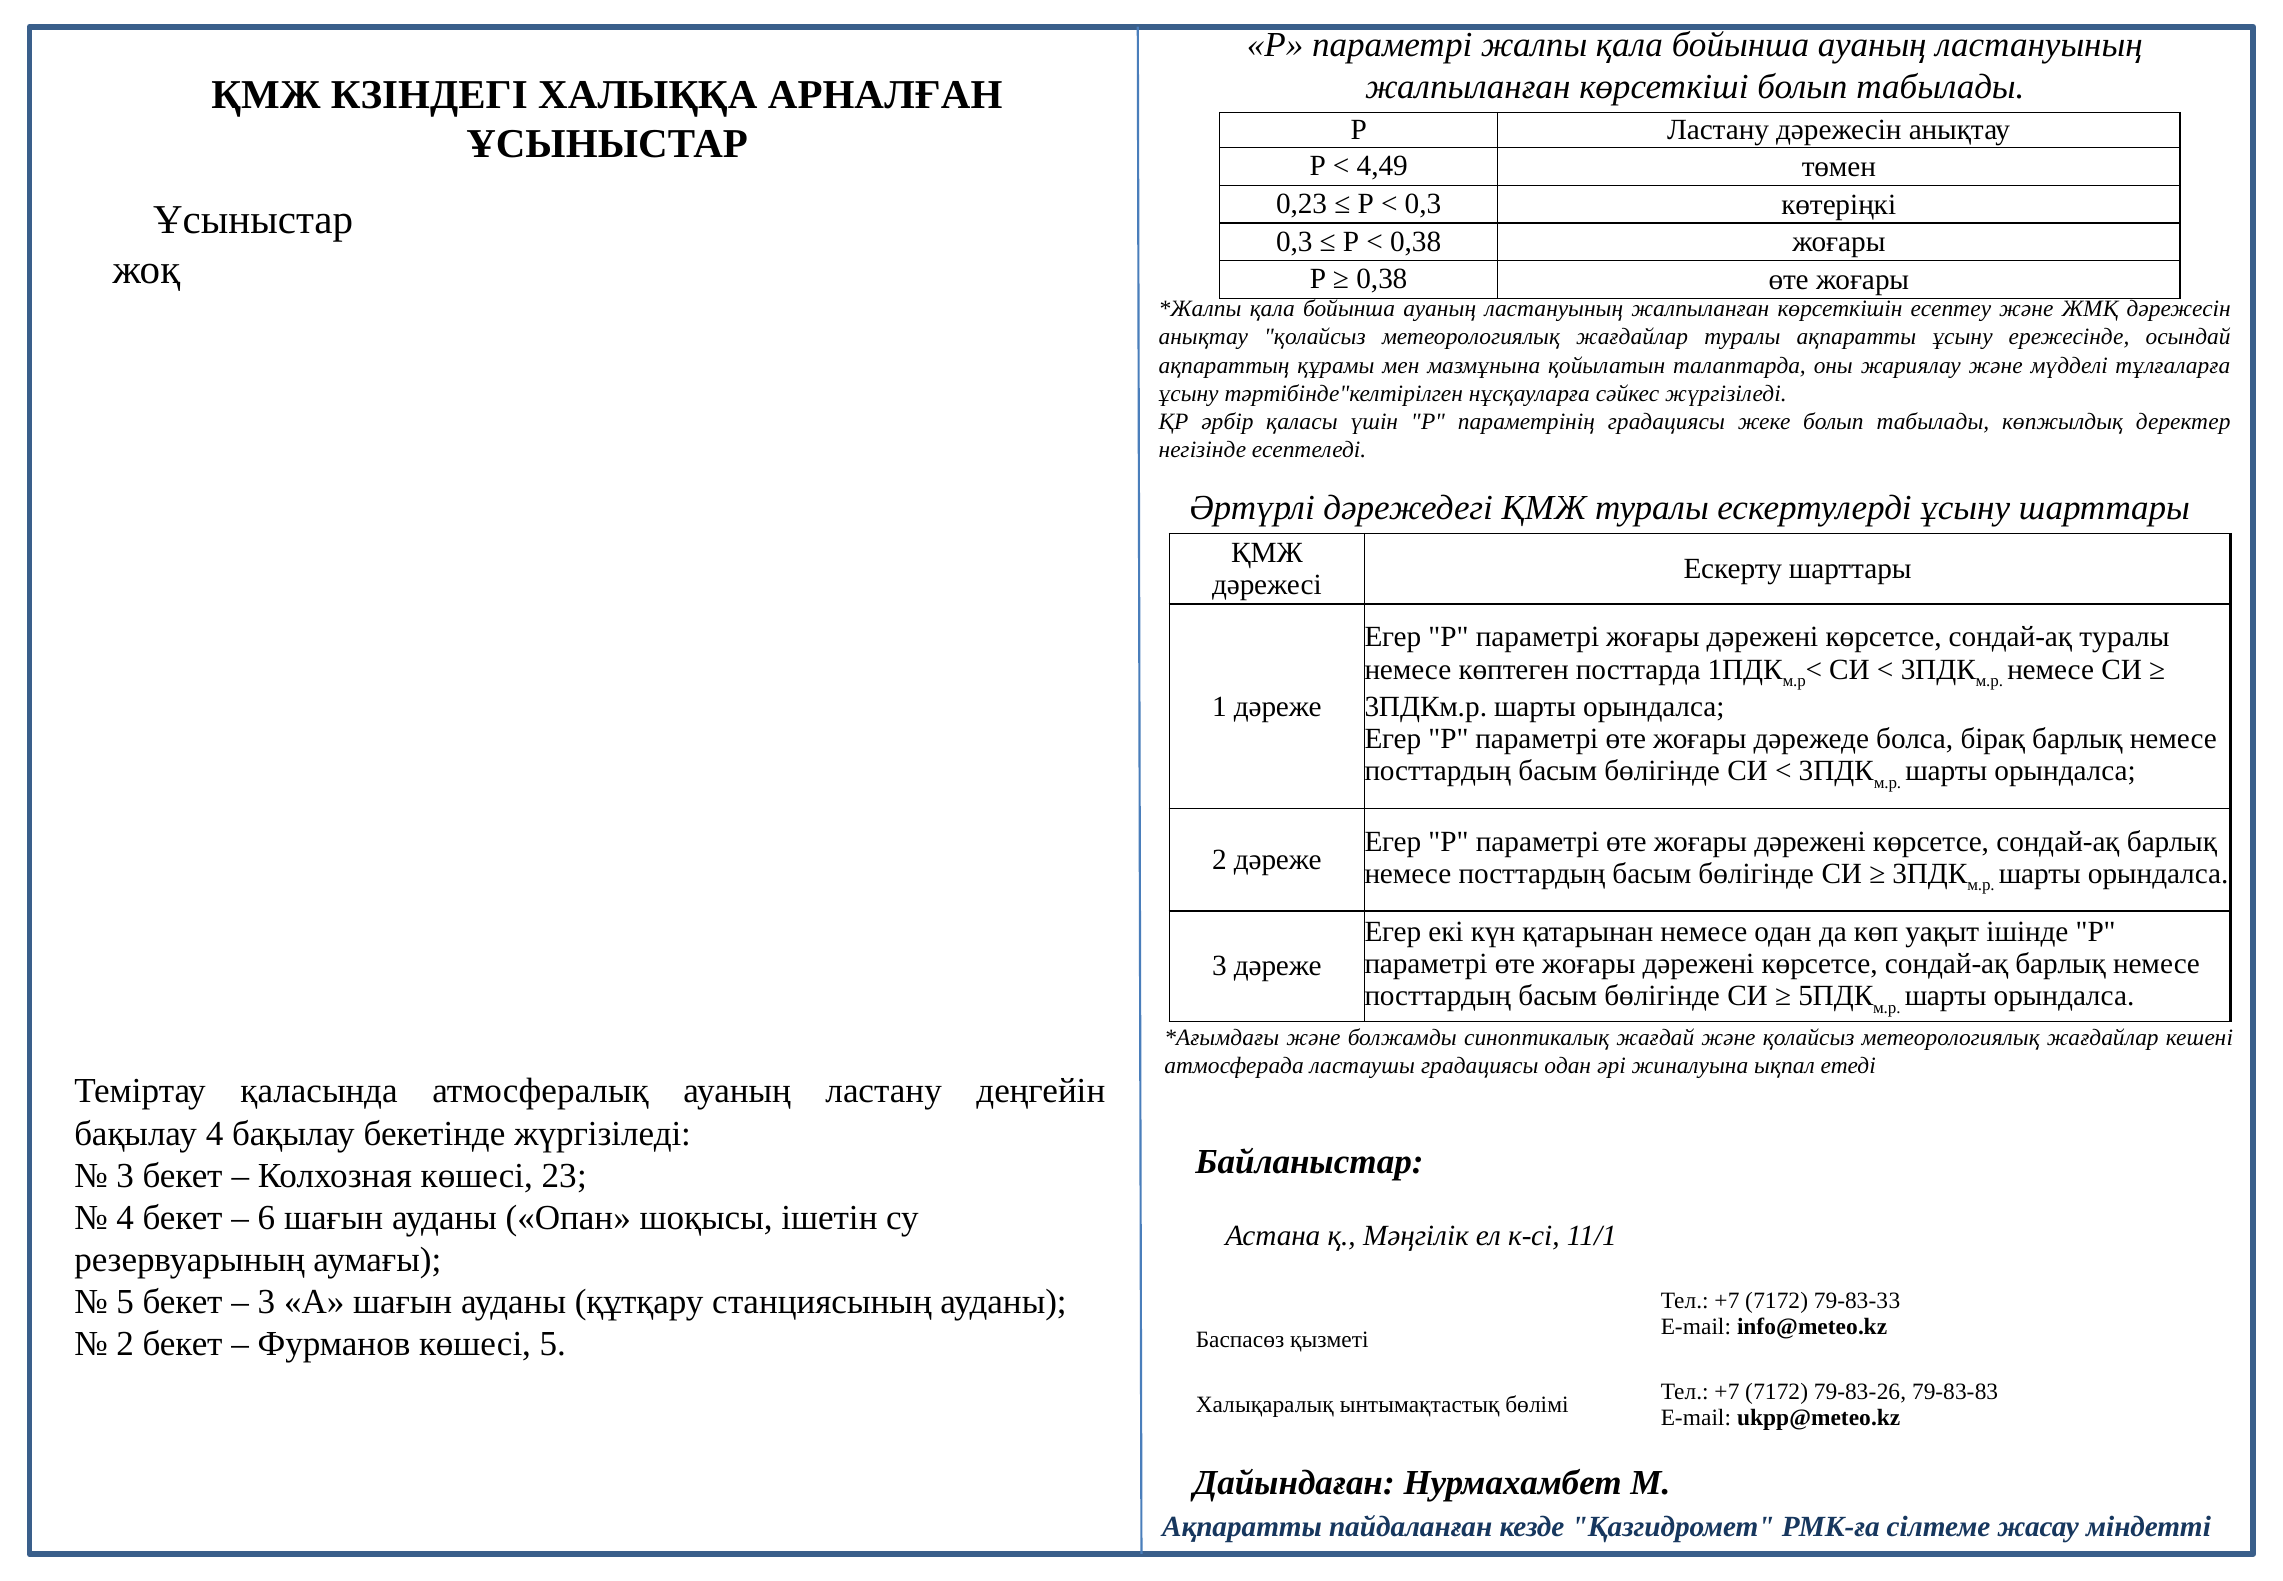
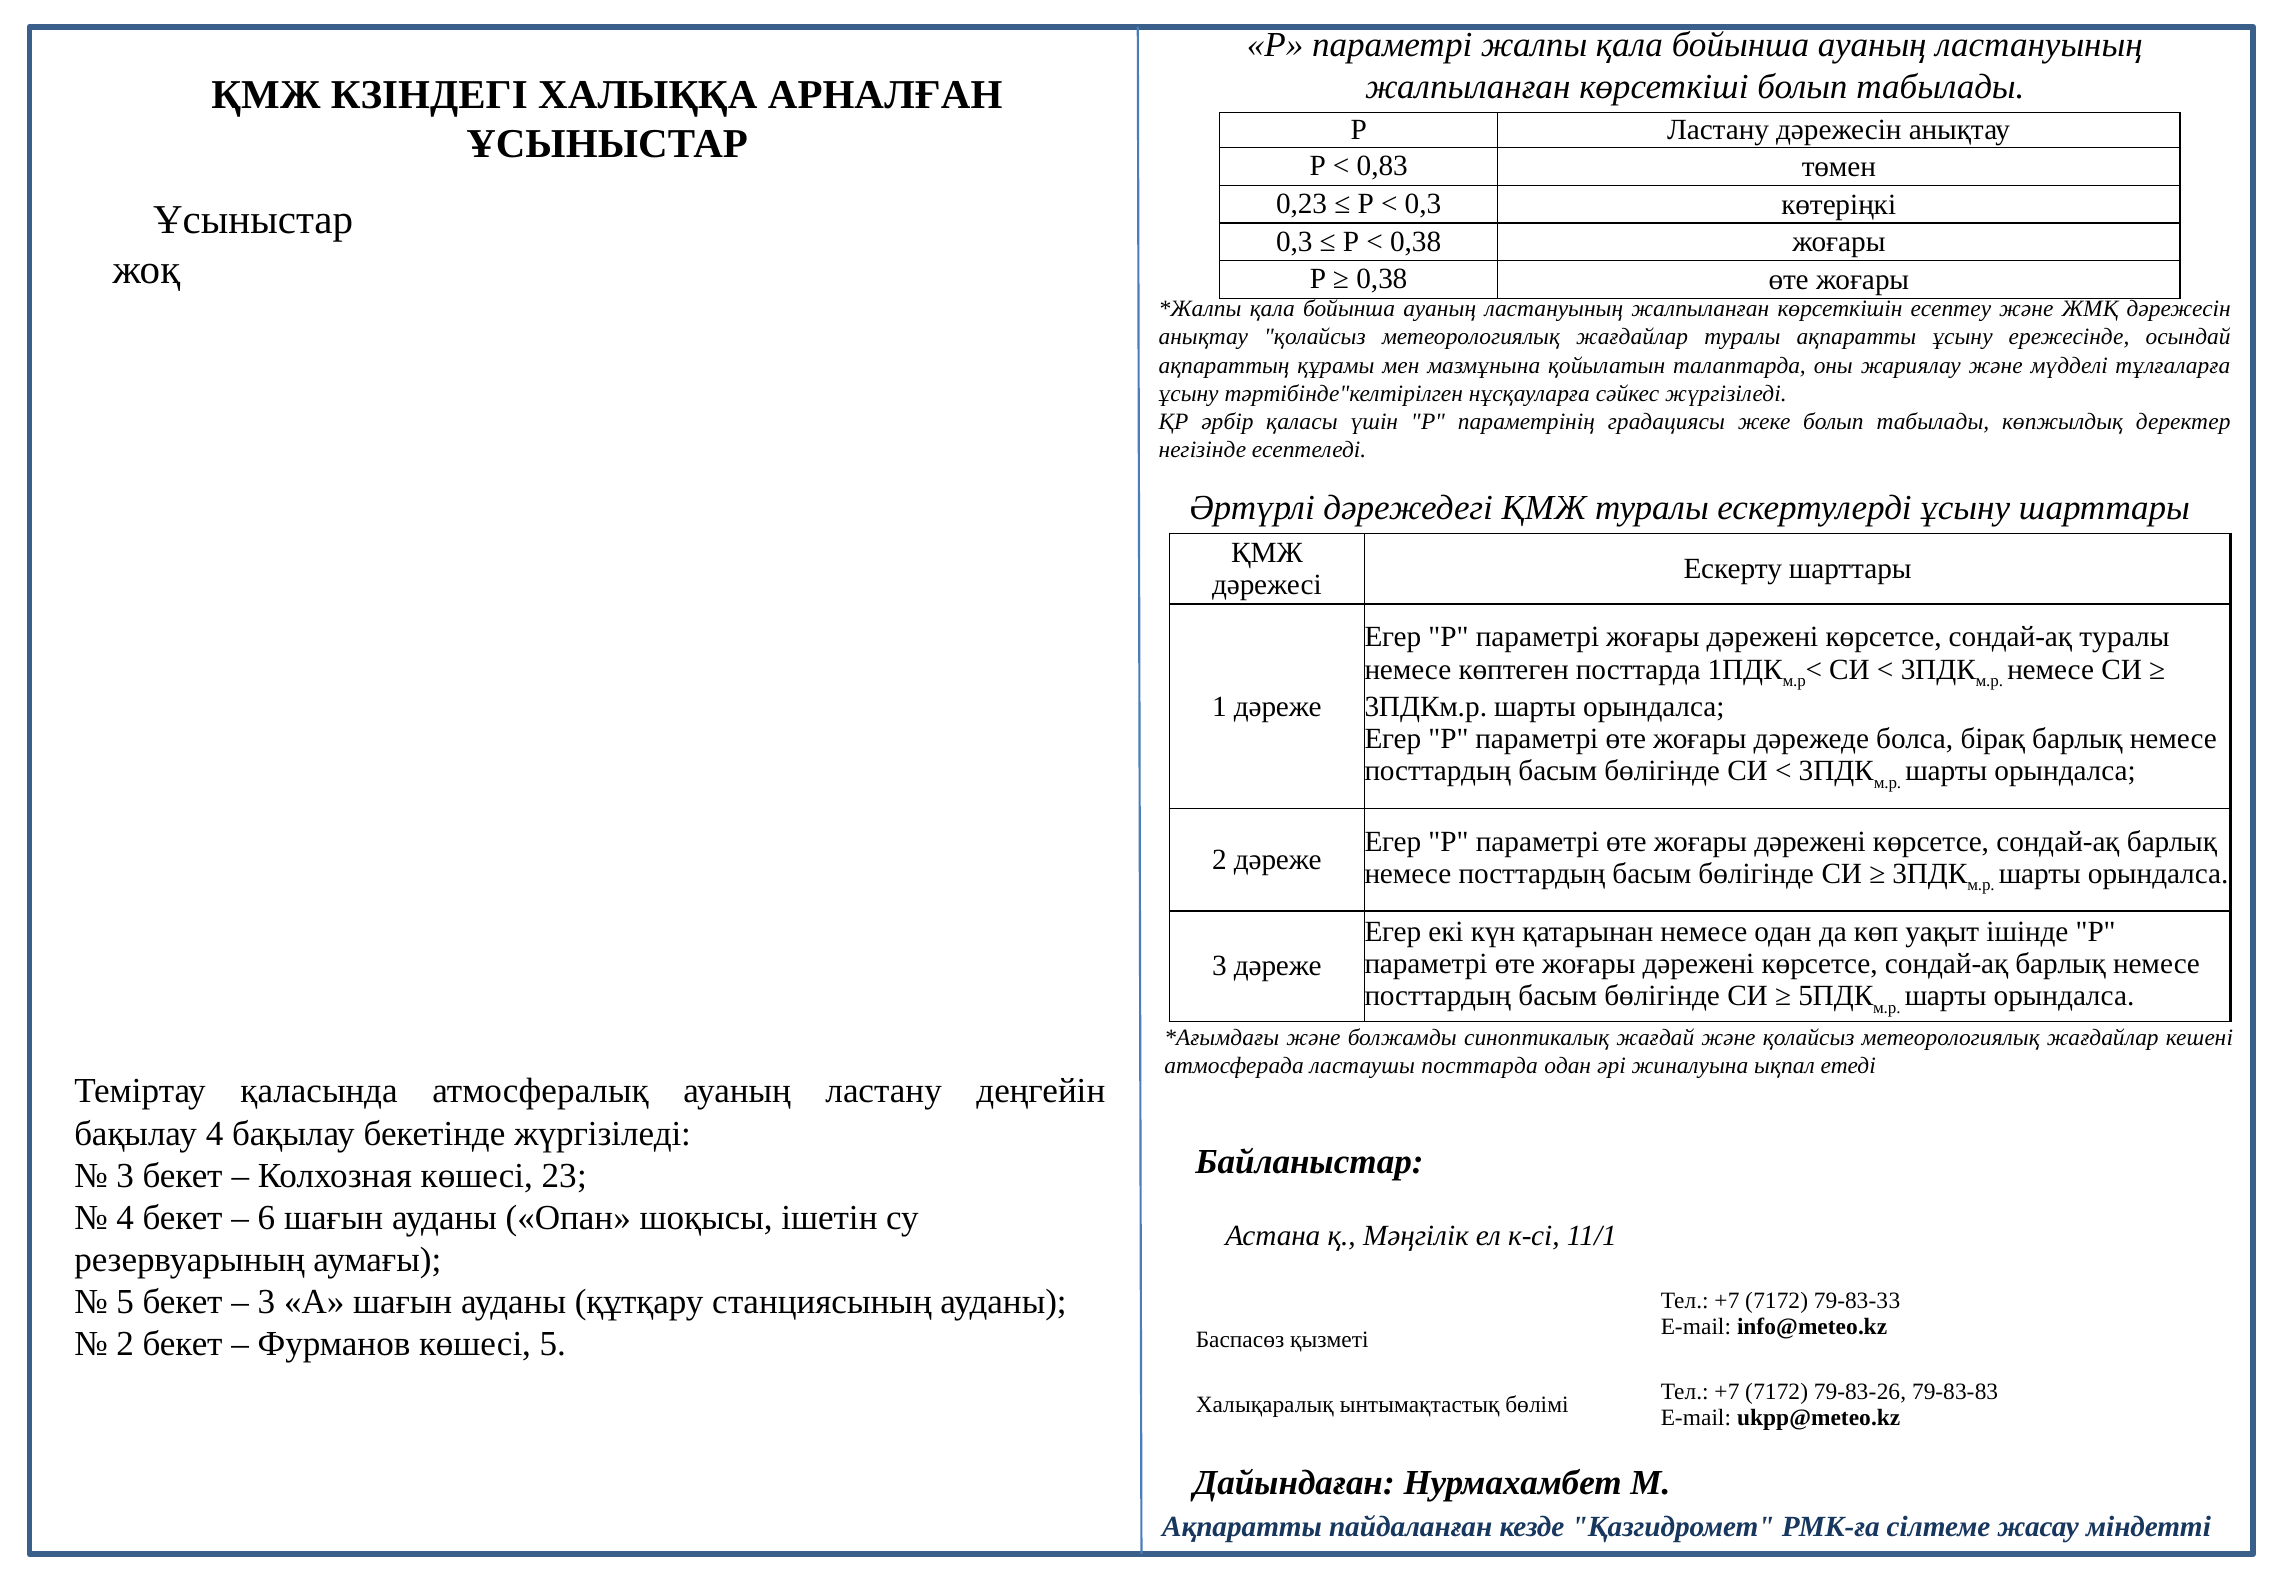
4,49: 4,49 -> 0,83 (1382, 166)
ластаушы градациясы: градациясы -> посттарда (1480, 1066)
